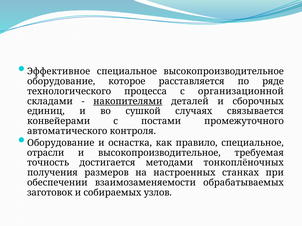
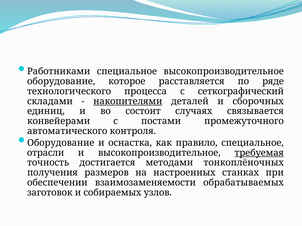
Эффективное: Эффективное -> Работниками (59, 72)
организационной: организационной -> сеткографический (241, 92)
сушкой: сушкой -> состоит (143, 111)
требуемая underline: none -> present (259, 153)
